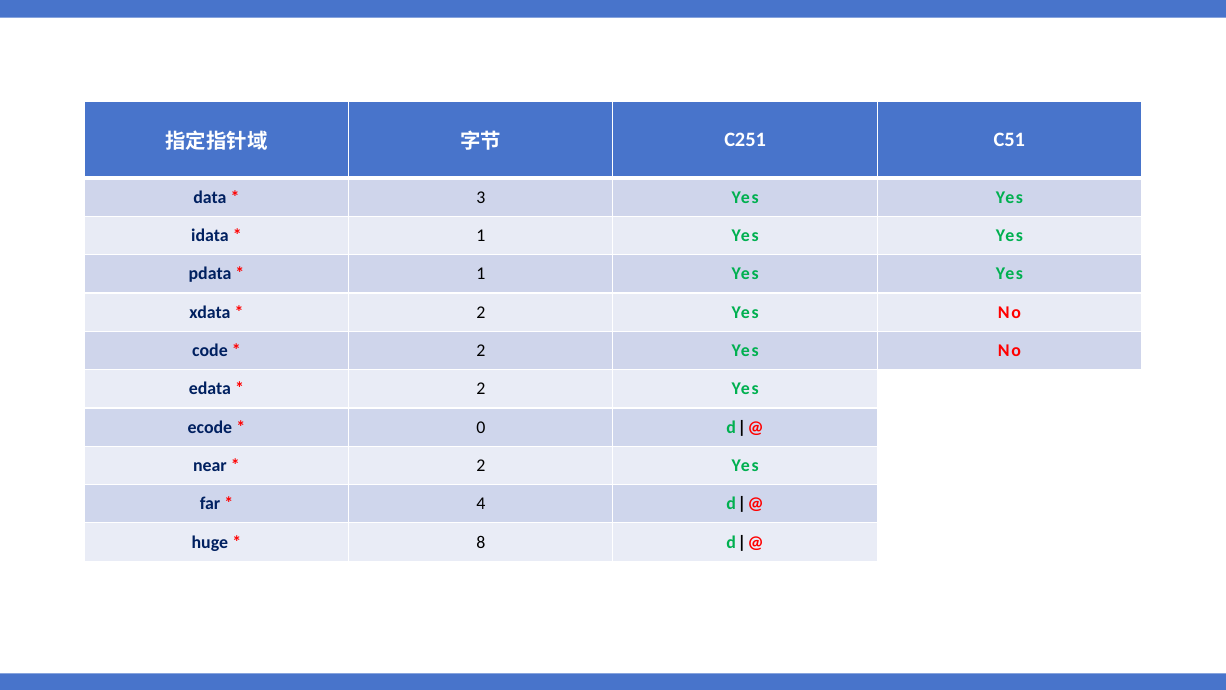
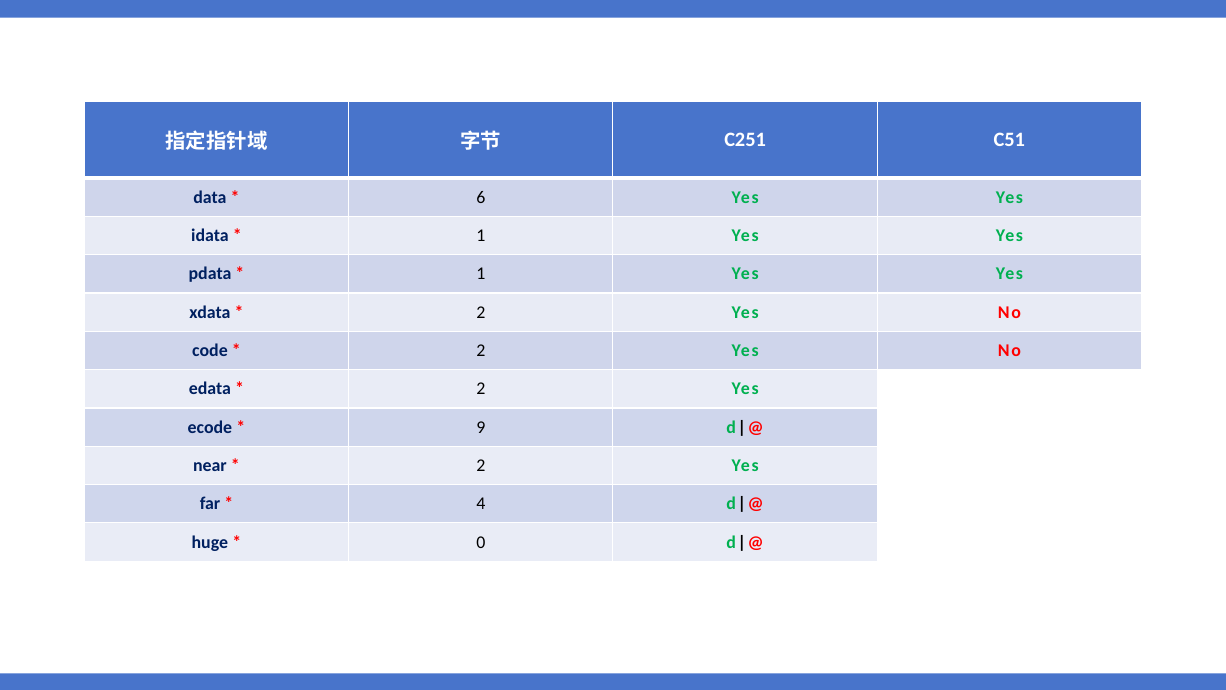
3: 3 -> 6 (481, 197)
0: 0 -> 9 (481, 427)
8: 8 -> 0 (481, 542)
